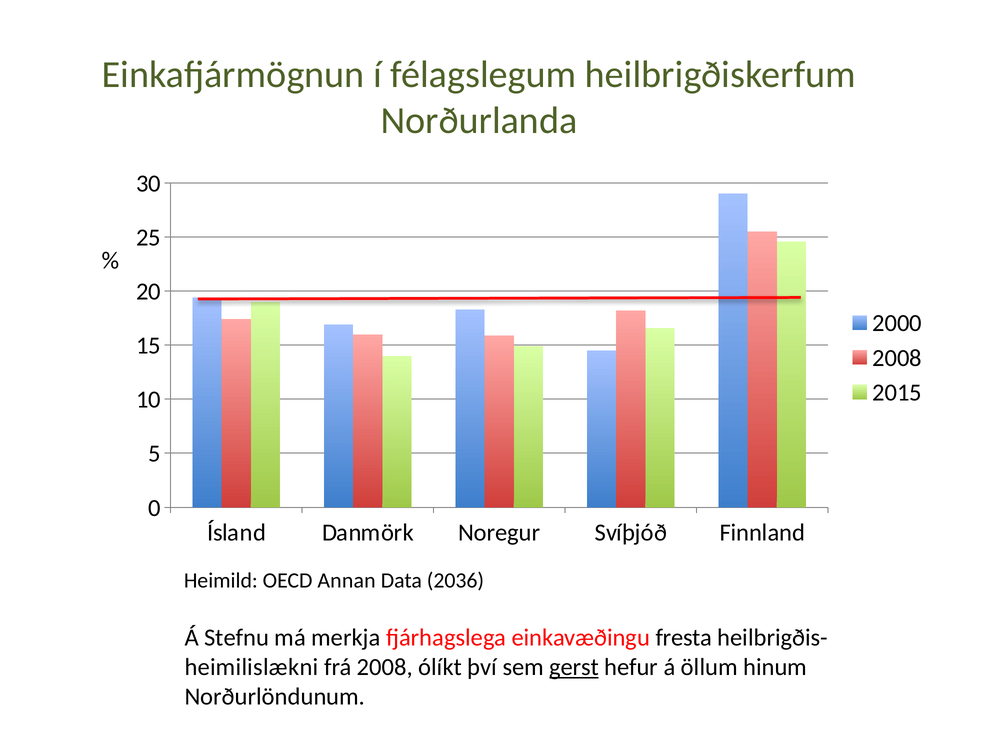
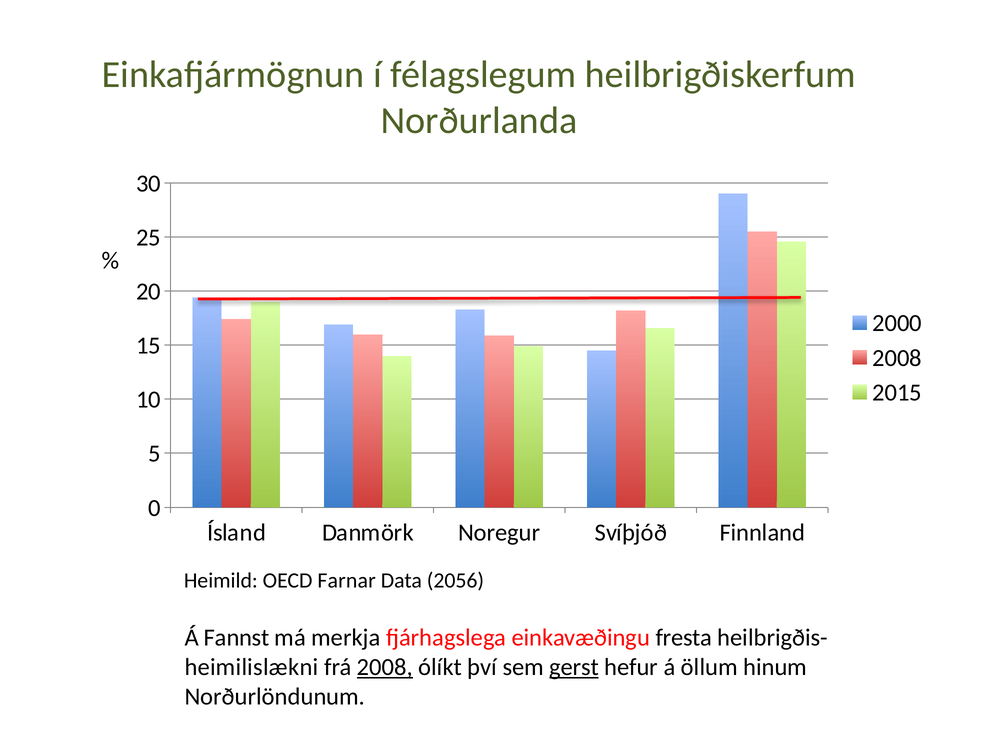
Annan: Annan -> Farnar (347, 581)
2036: 2036 -> 2056 (455, 581)
Stefnu: Stefnu -> Fannst (237, 638)
2008 underline: none -> present (385, 667)
